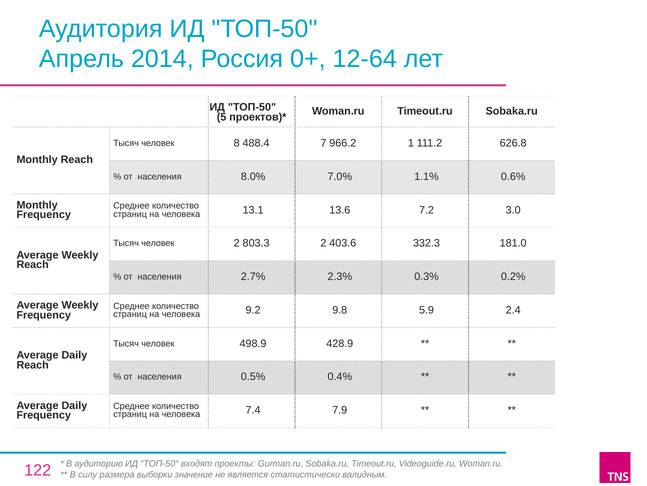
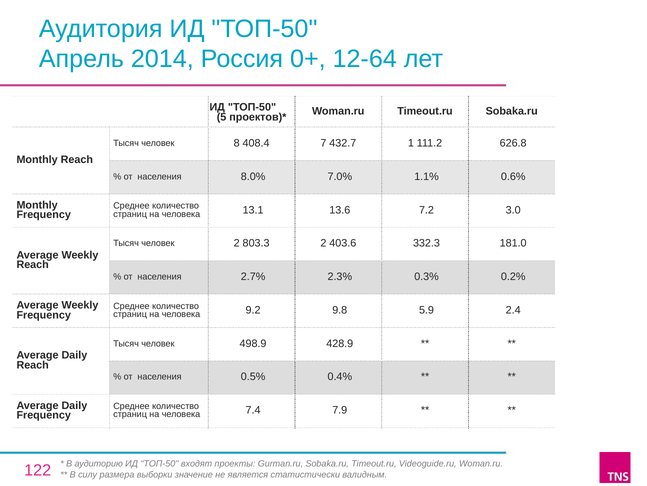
488.4: 488.4 -> 408.4 (256, 143)
966.2: 966.2 -> 432.7 (343, 143)
